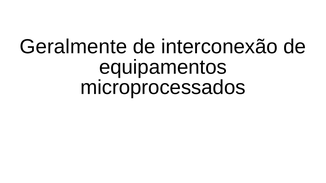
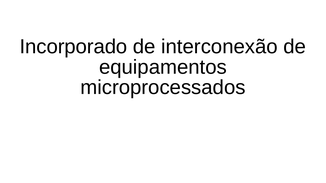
Geralmente: Geralmente -> Incorporado (74, 47)
